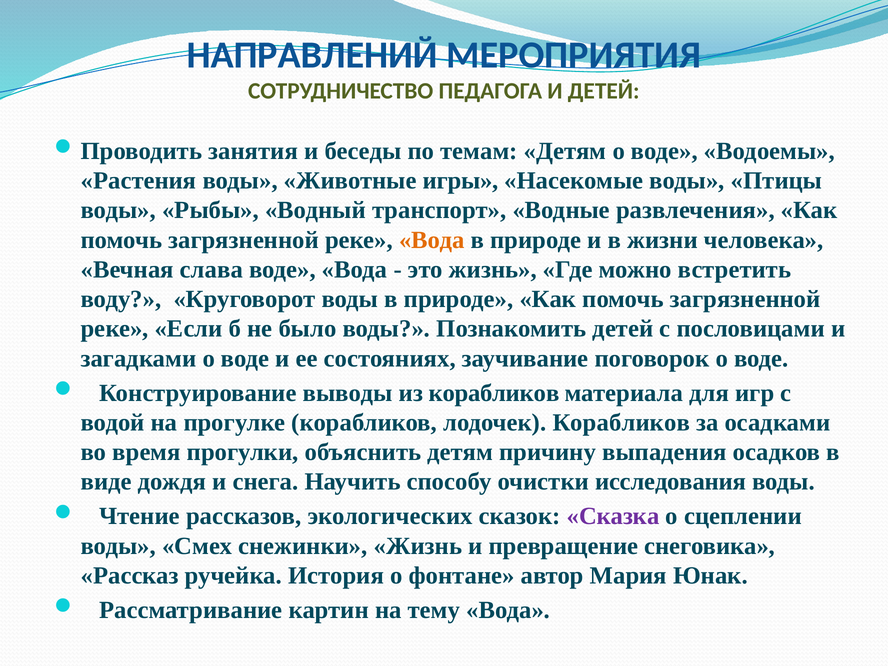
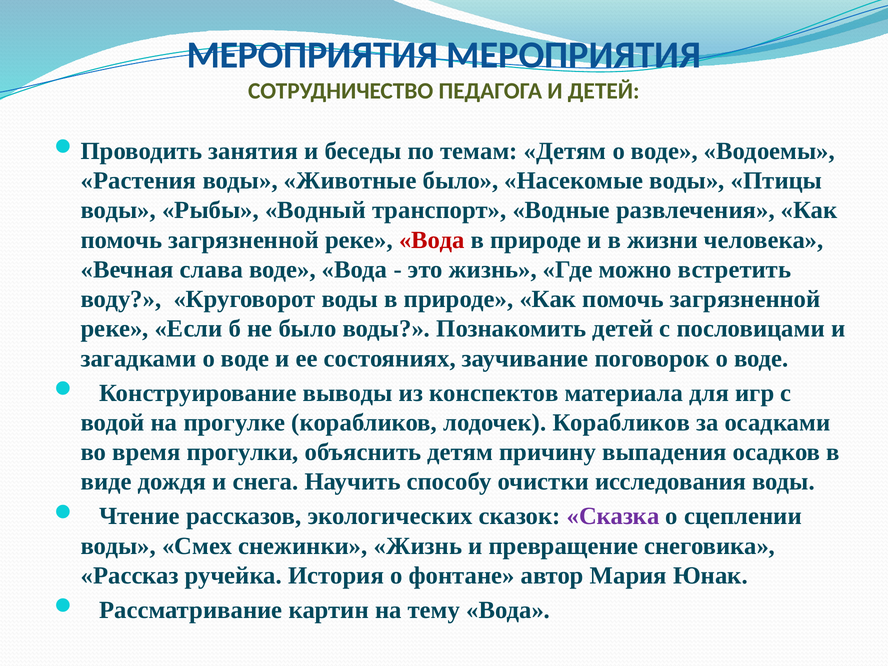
НАПРАВЛЕНИЙ: НАПРАВЛЕНИЙ -> МЕРОПРИЯТИЯ (312, 55)
Животные игры: игры -> было (461, 181)
Вода colour: orange -> red (432, 240)
из корабликов: корабликов -> конспектов (494, 393)
